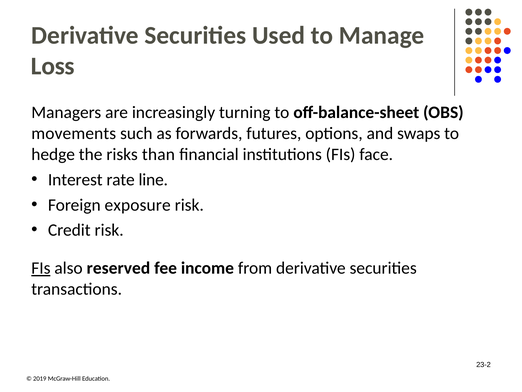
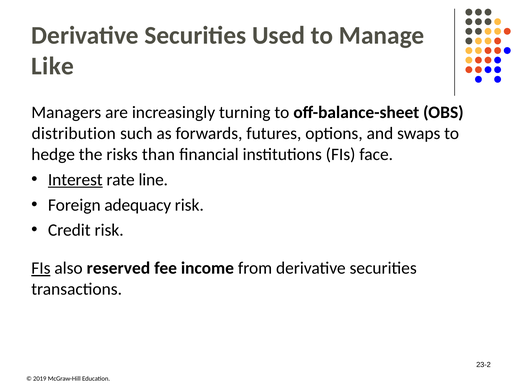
Loss: Loss -> Like (53, 66)
movements: movements -> distribution (74, 133)
Interest underline: none -> present (75, 179)
exposure: exposure -> adequacy (138, 205)
